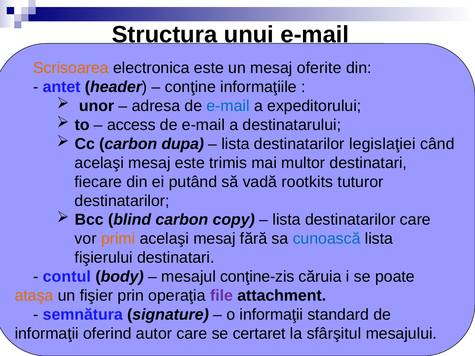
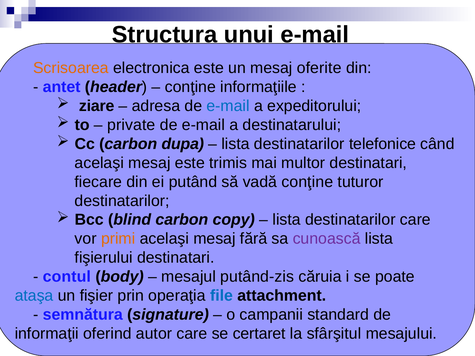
unor: unor -> ziare (97, 106)
access: access -> private (131, 125)
legislaţiei: legislaţiei -> telefonice (383, 144)
vadă rootkits: rootkits -> conţine (307, 182)
cunoască colour: blue -> purple (327, 239)
conţine-zis: conţine-zis -> putând-zis (257, 277)
ataşa colour: orange -> blue (34, 296)
file colour: purple -> blue (221, 296)
o informaţii: informaţii -> campanii (271, 315)
